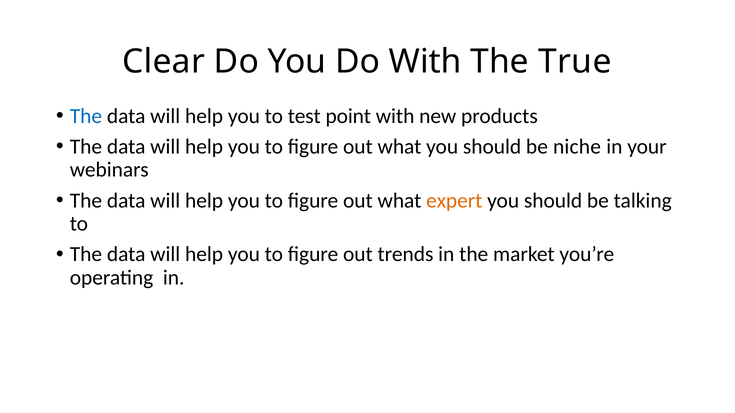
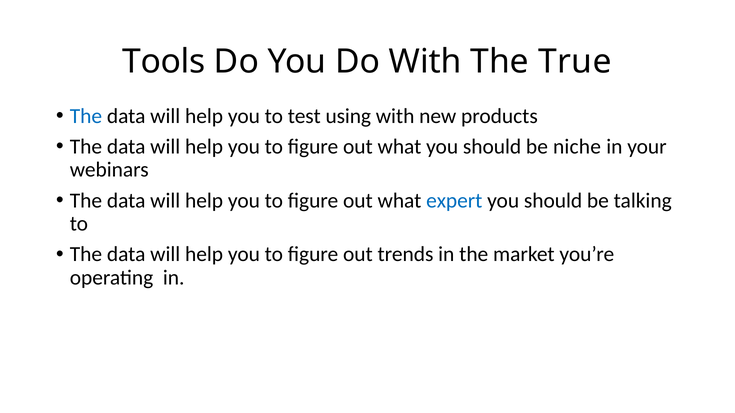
Clear: Clear -> Tools (164, 62)
point: point -> using (348, 116)
expert colour: orange -> blue (454, 201)
